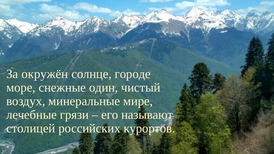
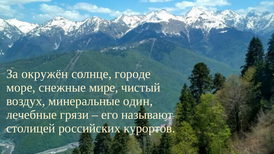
один: один -> мире (104, 88)
мире: мире -> один (138, 101)
